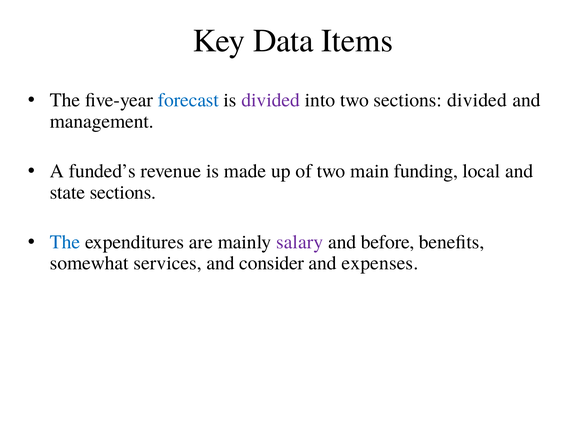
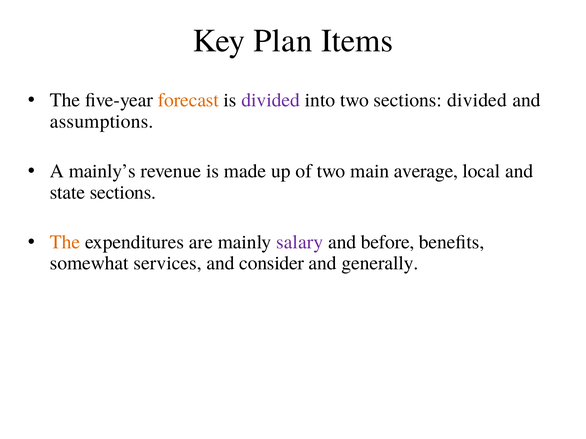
Data: Data -> Plan (283, 41)
forecast colour: blue -> orange (188, 100)
management: management -> assumptions (102, 121)
funded’s: funded’s -> mainly’s (102, 171)
funding: funding -> average (426, 171)
The colour: blue -> orange (65, 242)
expenses: expenses -> generally (380, 264)
